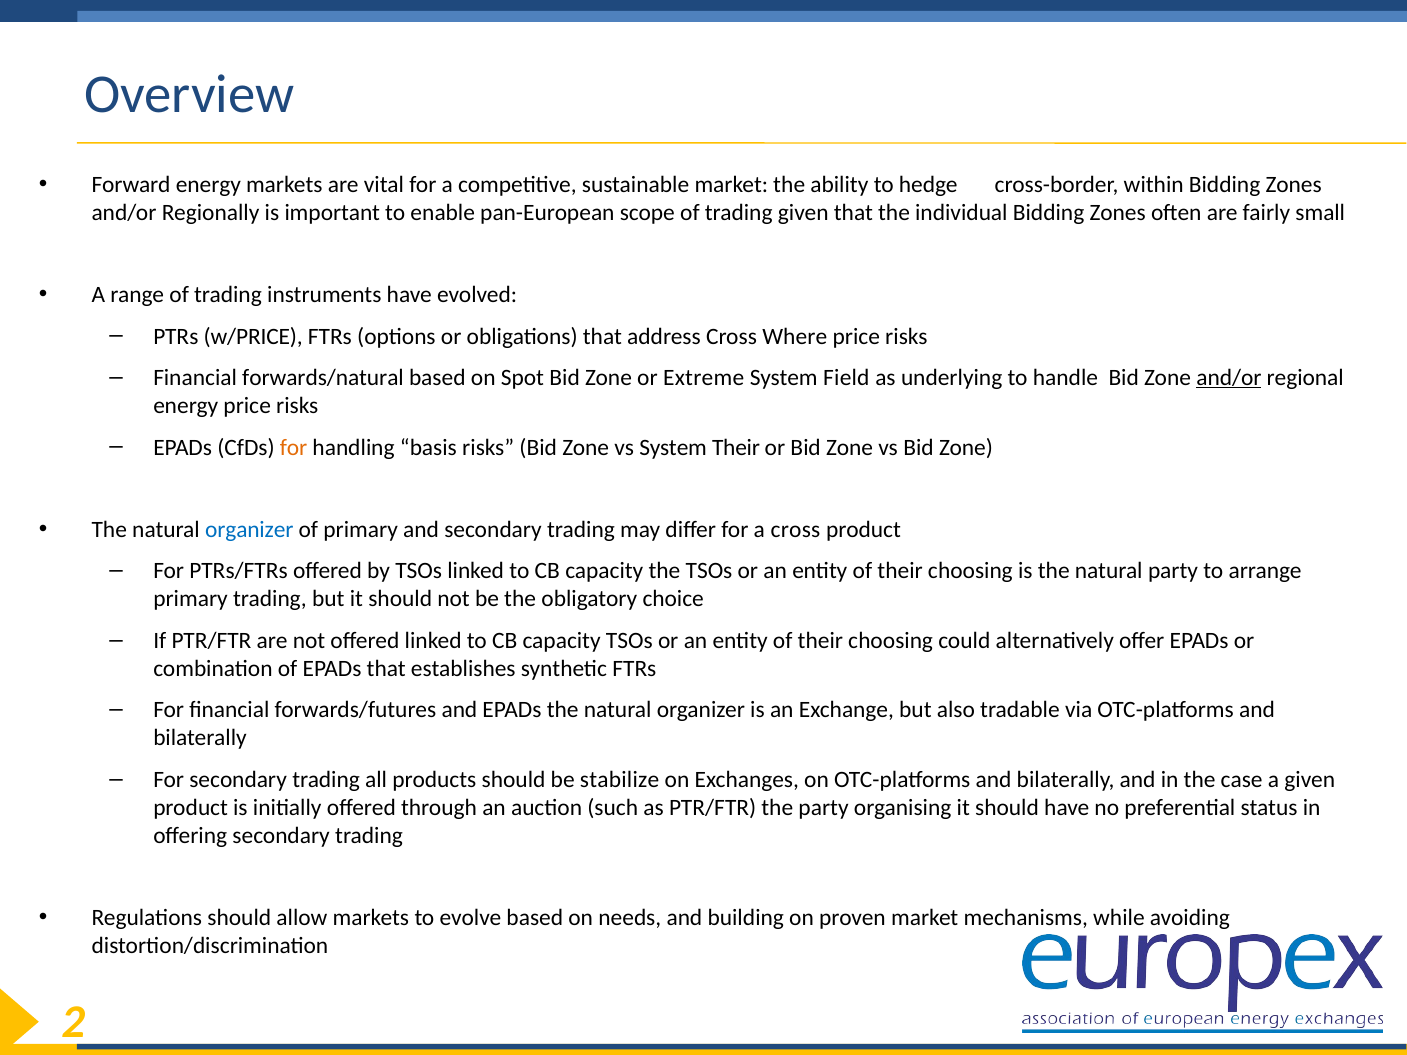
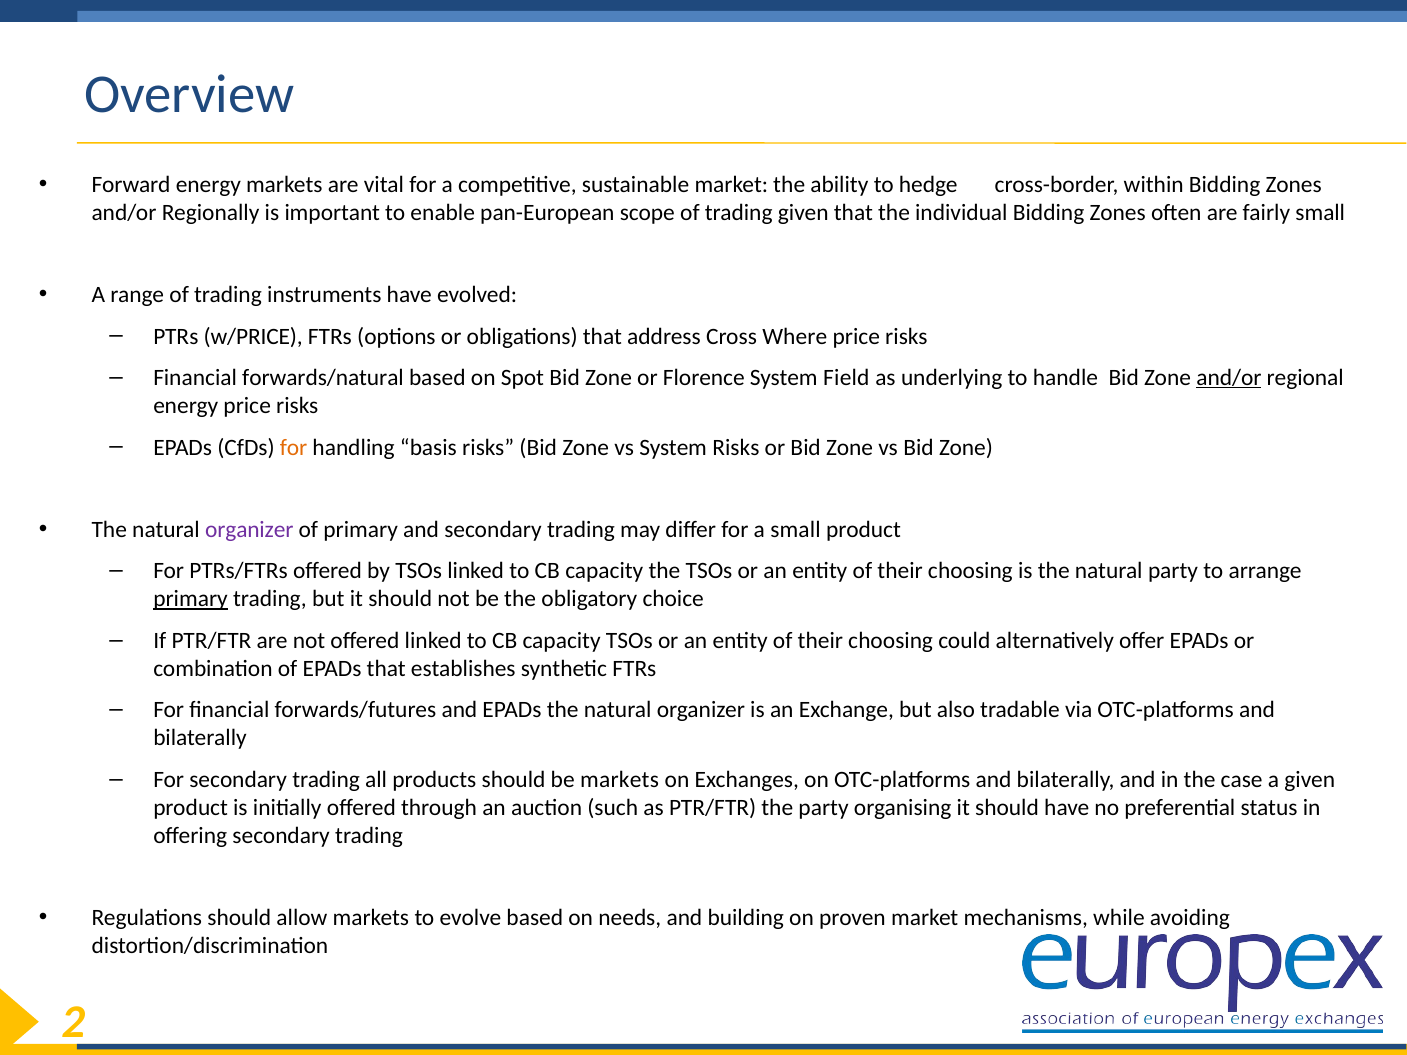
Extreme: Extreme -> Florence (704, 378)
System Their: Their -> Risks (736, 447)
organizer colour: blue -> purple (249, 529)
a cross: cross -> small (796, 529)
primary underline: none -> present (191, 599)
be stabilize: stabilize -> markets (620, 780)
